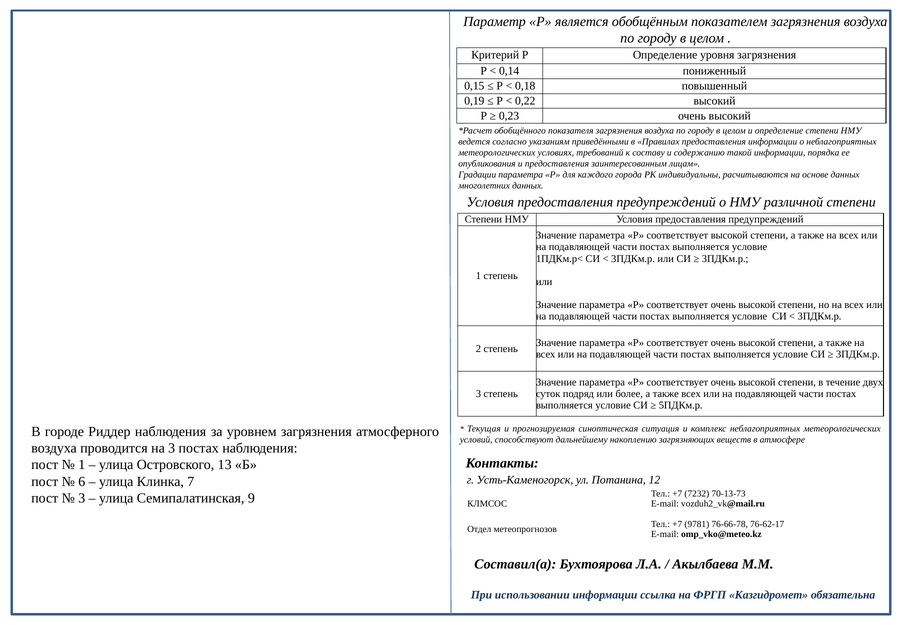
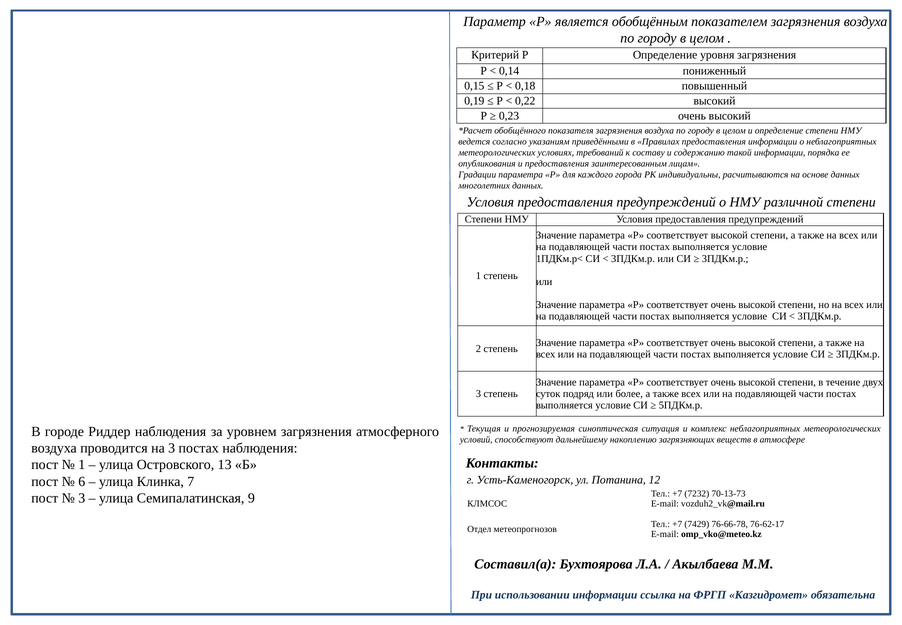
9781: 9781 -> 7429 (697, 524)
